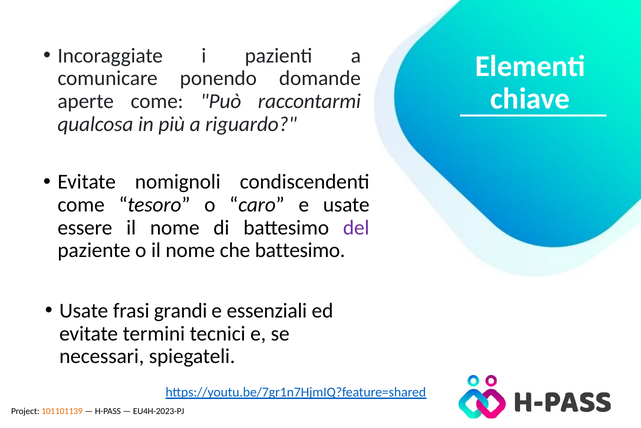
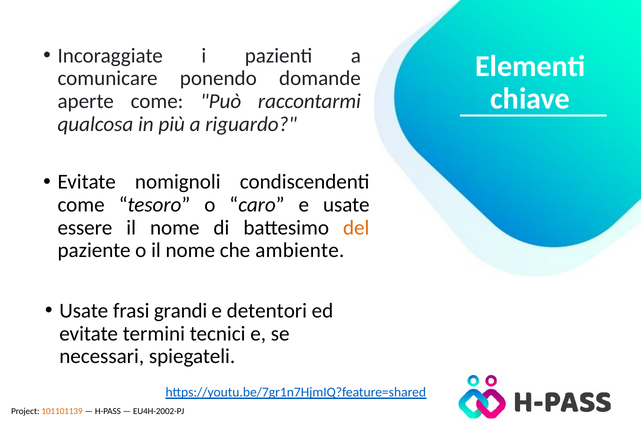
del colour: purple -> orange (356, 227)
che battesimo: battesimo -> ambiente (300, 250)
essenziali: essenziali -> detentori (267, 310)
EU4H-2023-PJ: EU4H-2023-PJ -> EU4H-2002-PJ (159, 411)
